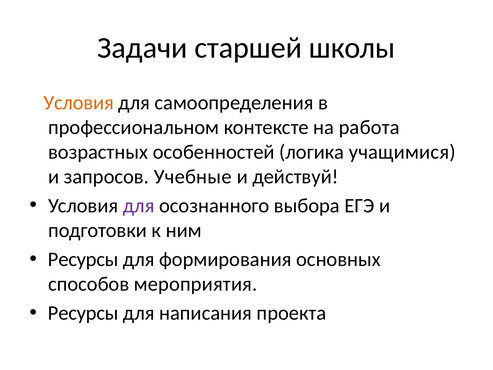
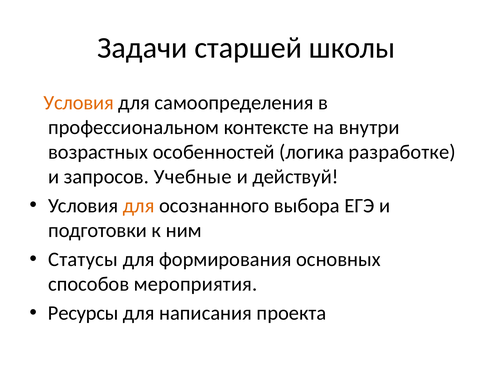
работа: работа -> внутри (369, 127)
учащимися: учащимися -> разработке (402, 152)
для colour: purple -> orange (139, 205)
Ресурсы: Ресурсы -> Статусы (83, 259)
